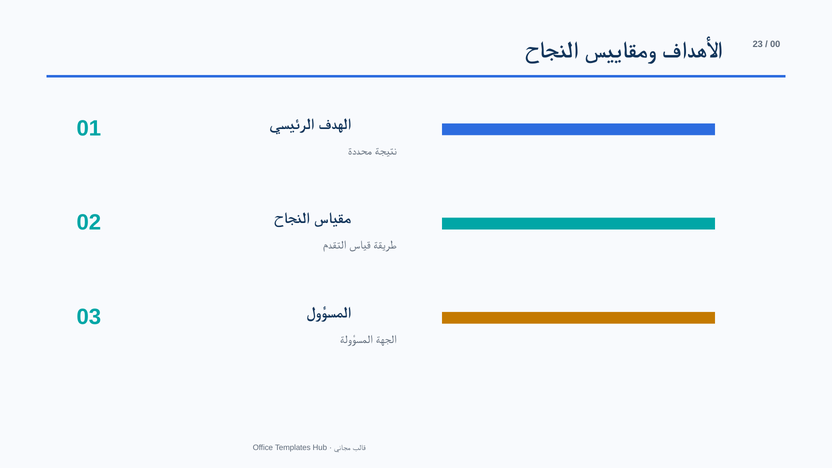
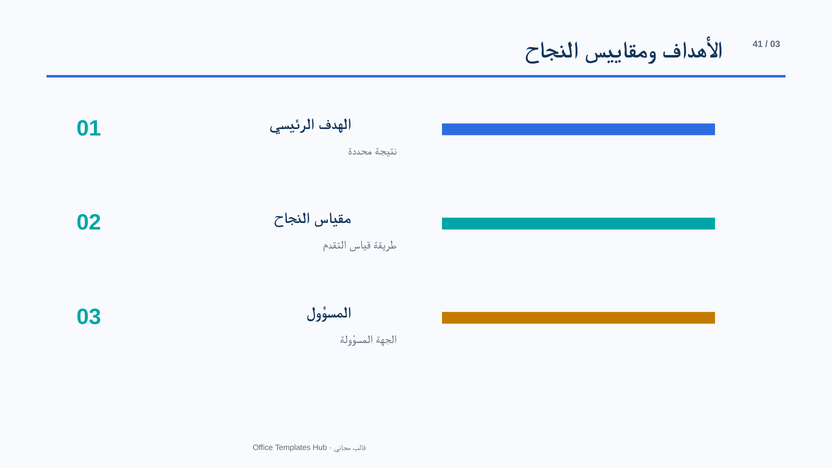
23: 23 -> 41 (758, 44)
00: 00 -> 03 (775, 44)
